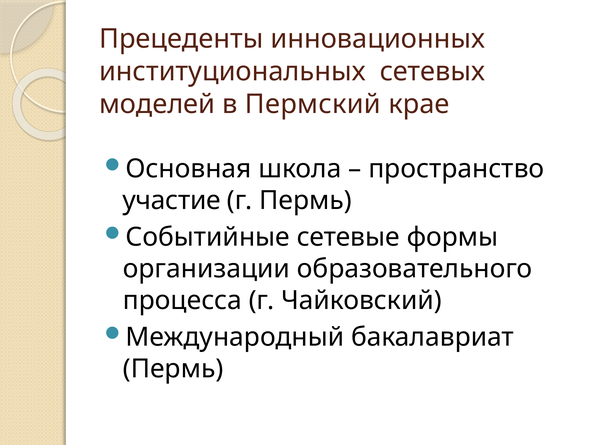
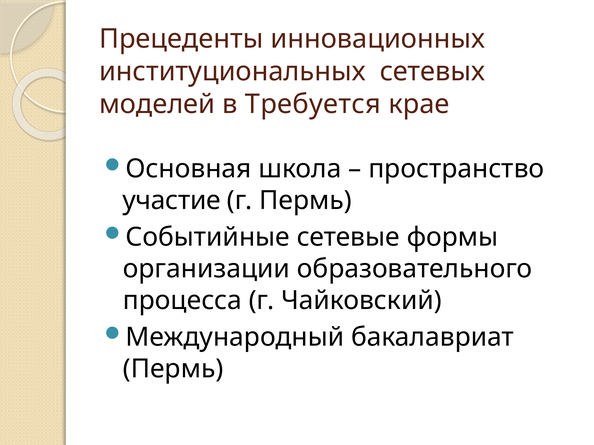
Пермский: Пермский -> Требуется (313, 104)
